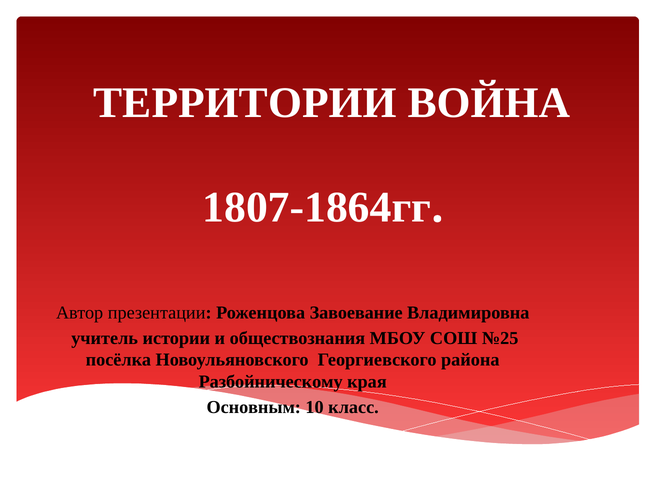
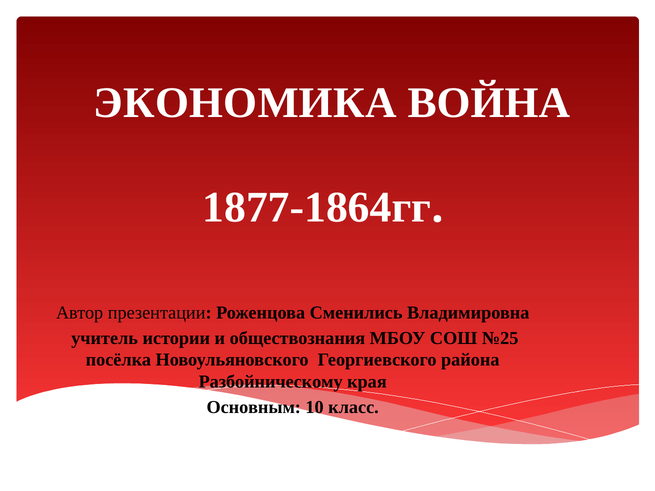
ТЕРРИТОРИИ: ТЕРРИТОРИИ -> ЭКОНОМИКА (245, 103)
1807-1864гг: 1807-1864гг -> 1877-1864гг (317, 207)
Завоевание: Завоевание -> Сменились (356, 313)
